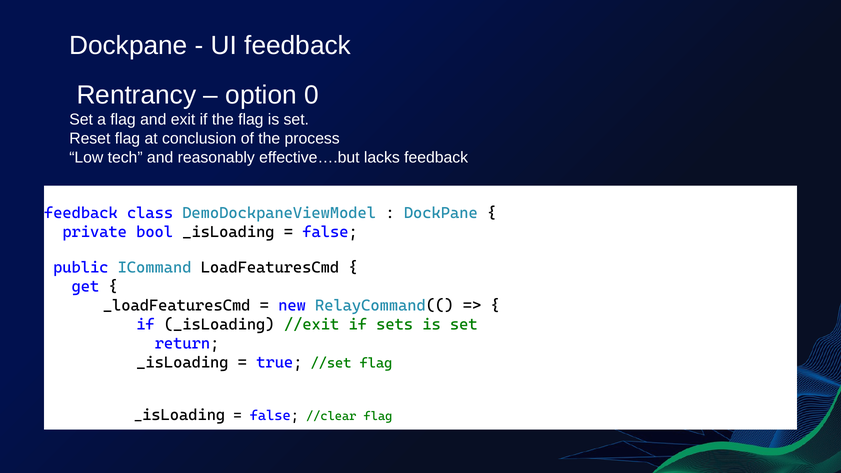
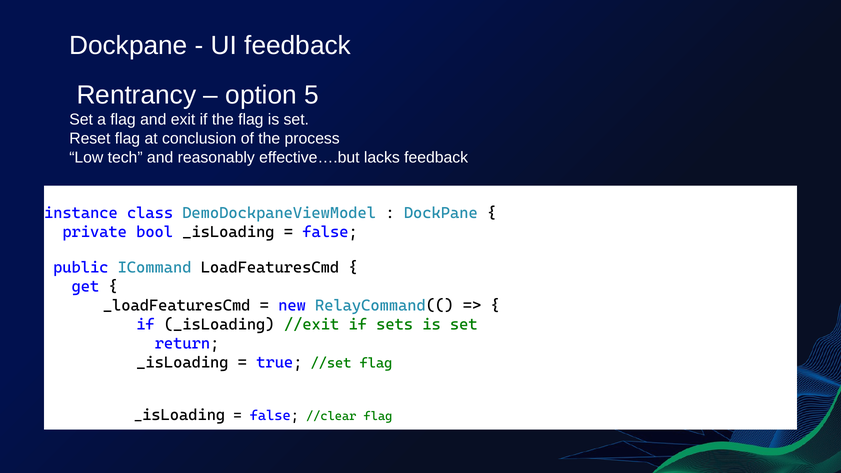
0: 0 -> 5 (312, 95)
feedback: feedback -> instance (81, 213)
